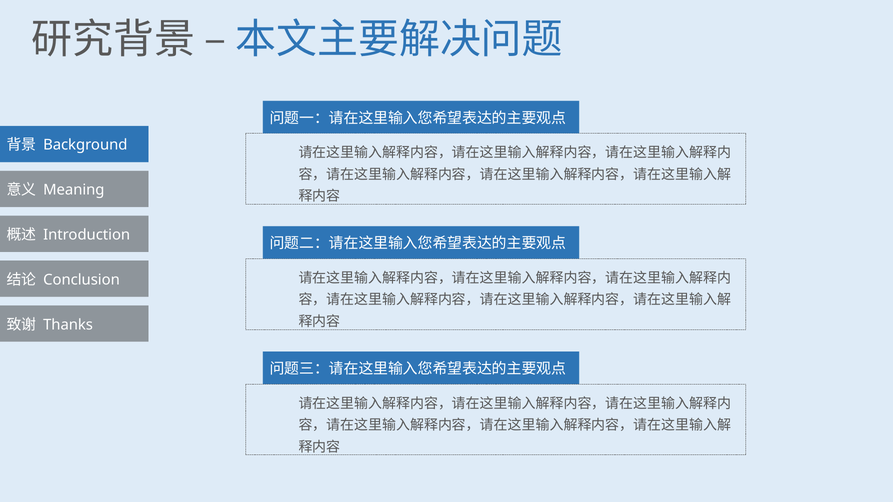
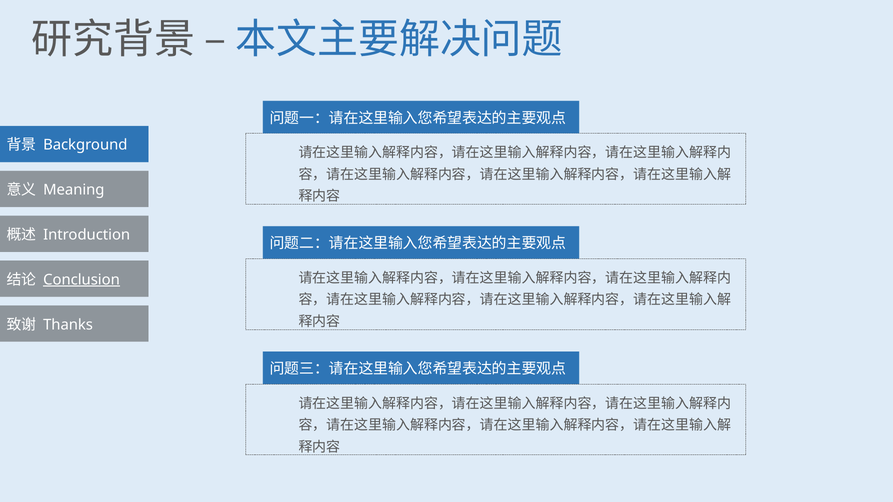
Conclusion underline: none -> present (81, 280)
